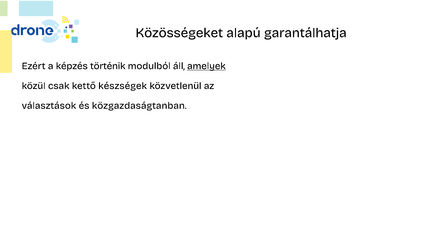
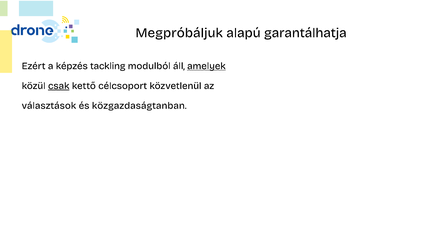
Közösségeket: Közösségeket -> Megpróbáljuk (179, 33)
történik: történik -> tackling (108, 66)
csak underline: none -> present (59, 86)
készségek: készségek -> célcsoport (123, 86)
